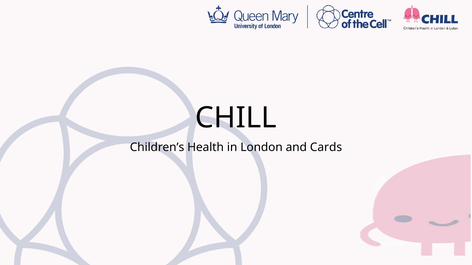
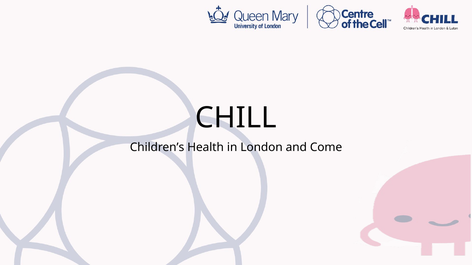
Cards: Cards -> Come (326, 148)
